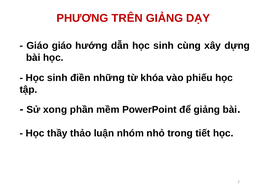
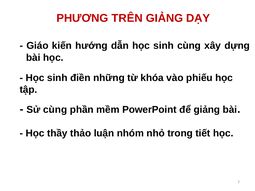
Giáo giáo: giáo -> kiến (62, 46)
Sử xong: xong -> cùng (55, 110)
